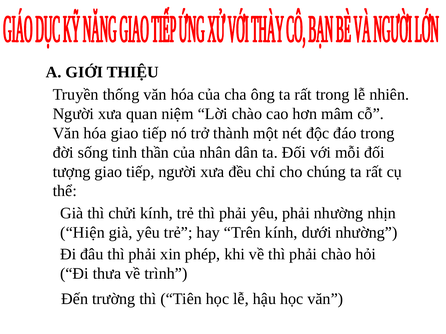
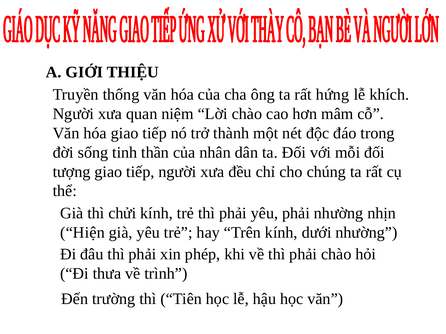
rất trong: trong -> hứng (333, 95)
nhiên: nhiên -> khích (389, 95)
